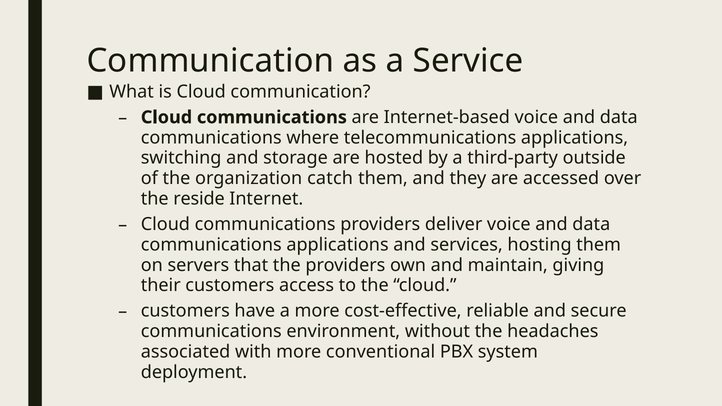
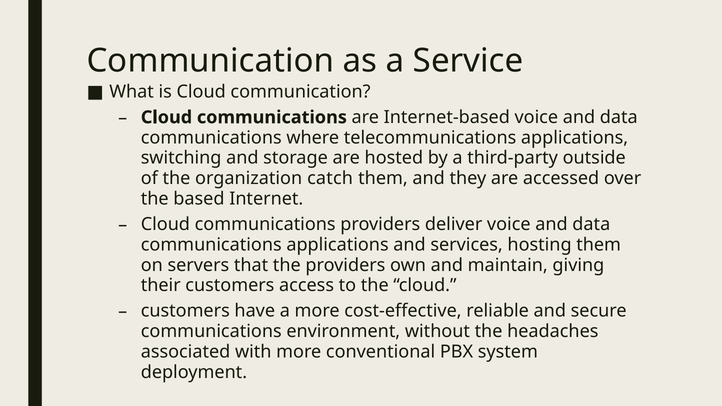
reside: reside -> based (199, 199)
